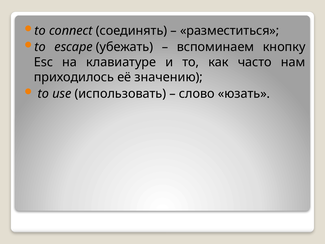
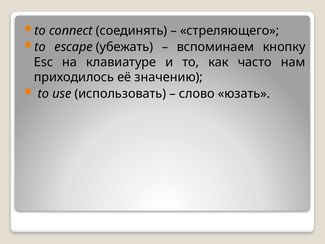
разместиться: разместиться -> стреляющего (230, 31)
